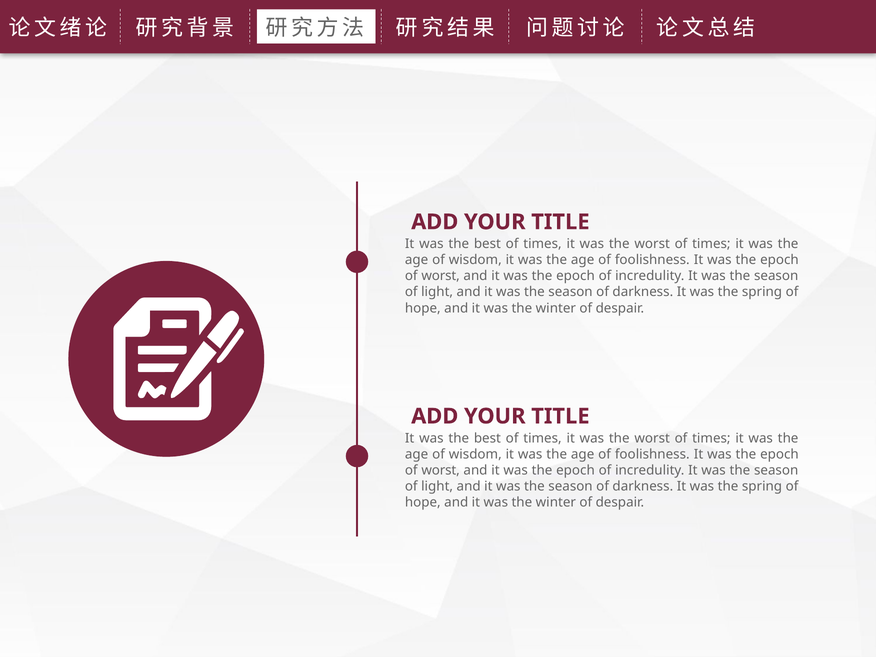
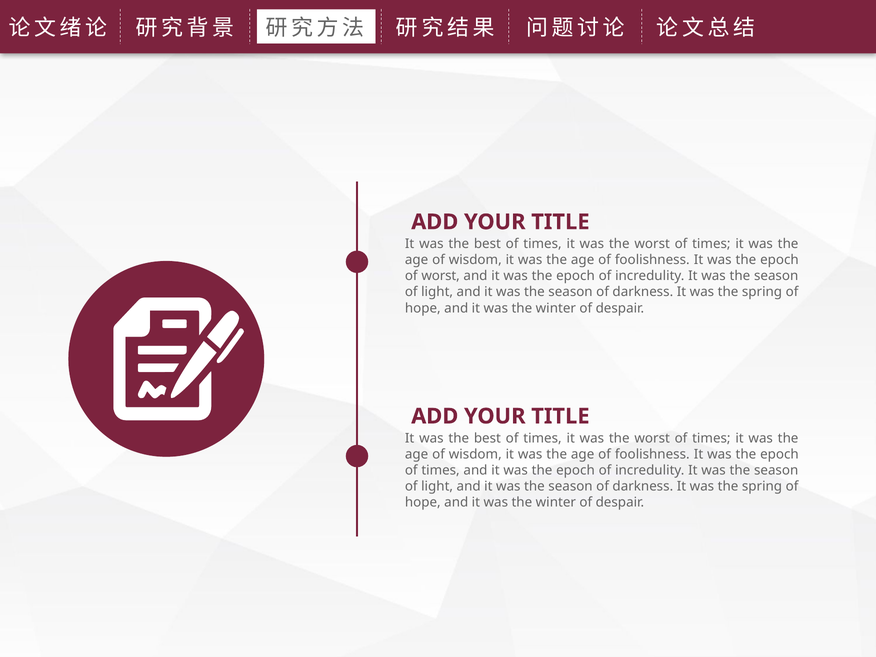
worst: worst -> times (441, 470)
